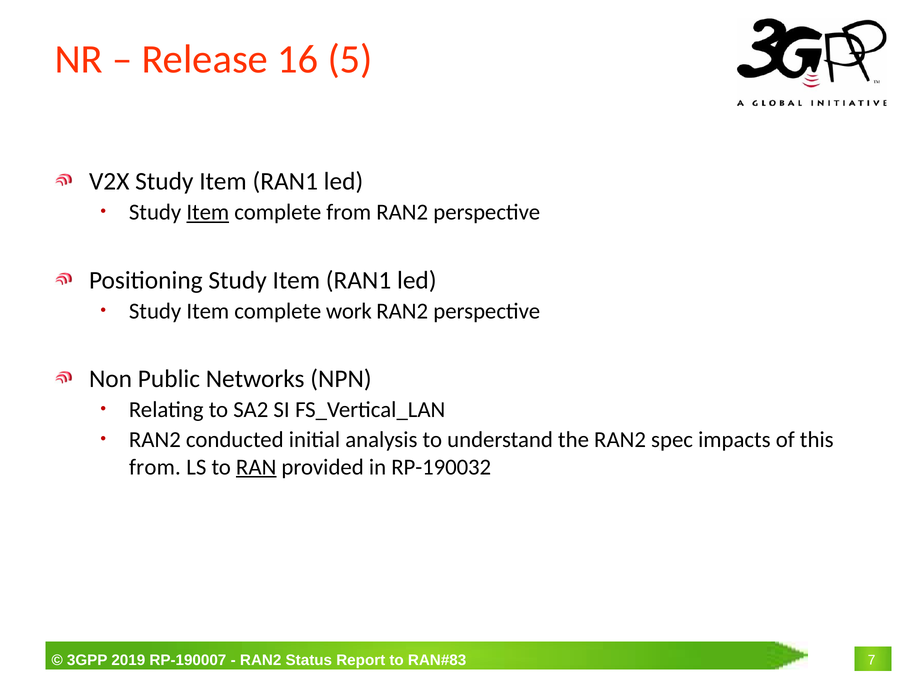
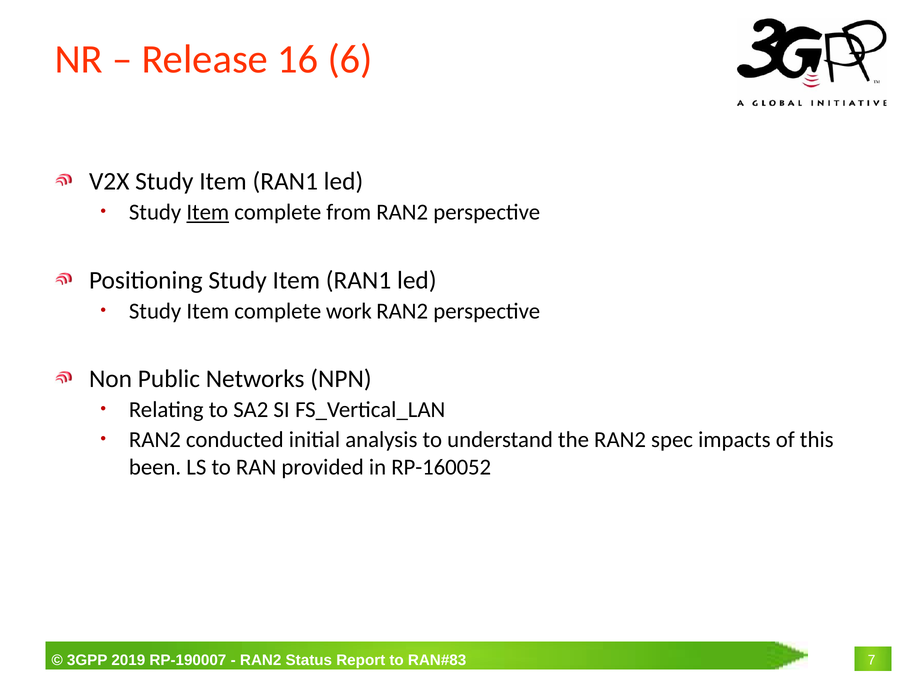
5: 5 -> 6 (350, 59)
from: from -> been (155, 467)
RAN underline: present -> none (256, 467)
RP-190032: RP-190032 -> RP-160052 (441, 467)
